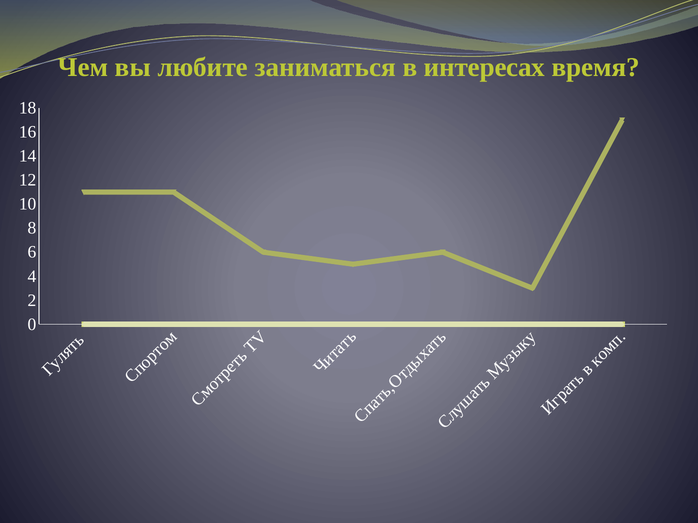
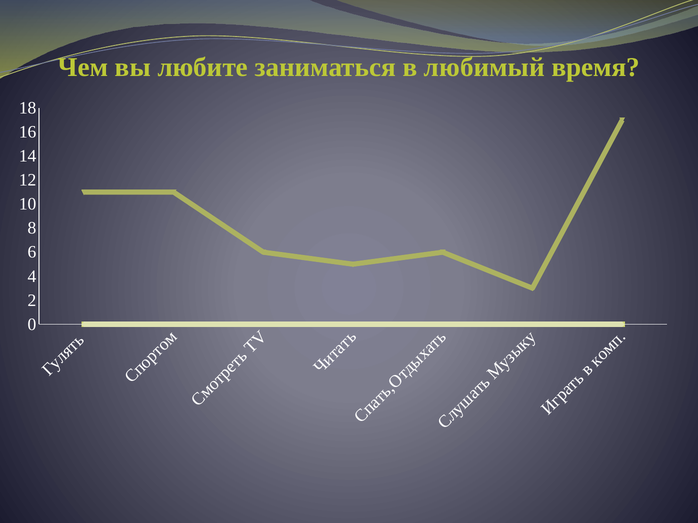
интересах: интересах -> любимый (484, 67)
